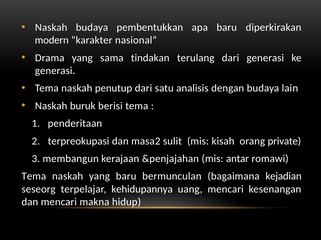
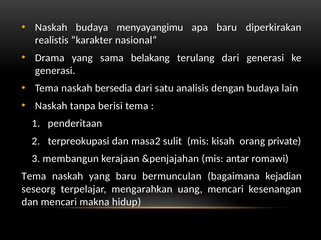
pembentukkan: pembentukkan -> menyayangimu (150, 28)
modern: modern -> realistis (52, 40)
tindakan: tindakan -> belakang (150, 58)
penutup: penutup -> bersedia (114, 88)
buruk: buruk -> tanpa (83, 106)
kehidupannya: kehidupannya -> mengarahkan (142, 190)
